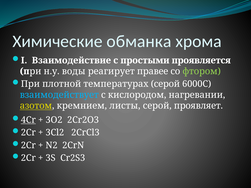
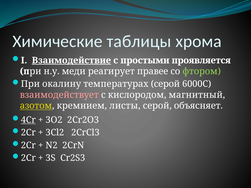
обманка: обманка -> таблицы (139, 41)
Взаимодействие underline: none -> present (71, 60)
воды: воды -> меди (74, 71)
плотной: плотной -> окалину (62, 84)
взаимодействует colour: light blue -> pink (59, 95)
нагревании: нагревании -> магнитный (197, 95)
проявляет: проявляет -> объясняет (198, 106)
